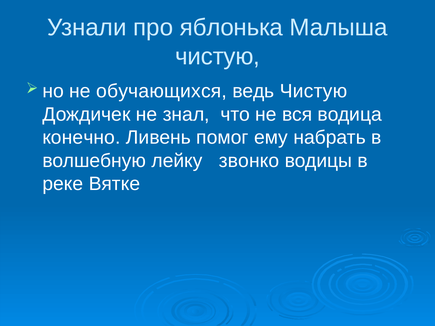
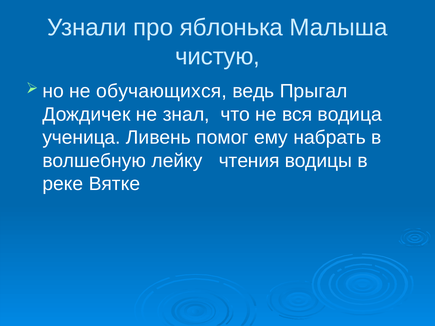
ведь Чистую: Чистую -> Прыгал (314, 91)
конечно: конечно -> ученица (82, 138)
звонко: звонко -> чтения (249, 161)
